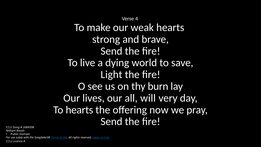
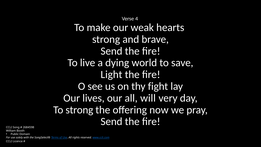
burn: burn -> fight (158, 86)
To hearts: hearts -> strong (79, 110)
